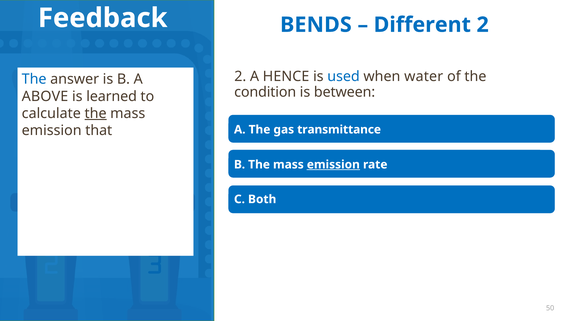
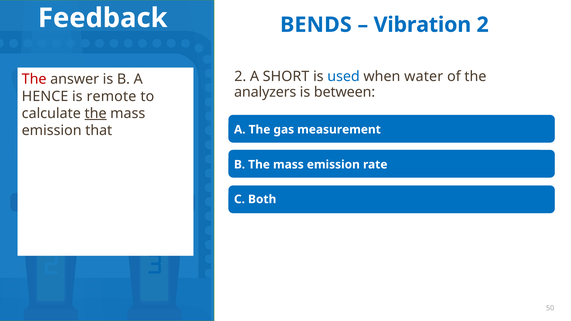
Different: Different -> Vibration (422, 25)
HENCE: HENCE -> SHORT (286, 77)
The colour: blue -> red (34, 79)
condition: condition -> analyzers (265, 92)
ABOVE: ABOVE -> HENCE (45, 96)
learned: learned -> remote (111, 96)
transmittance: transmittance -> measurement (339, 130)
emission underline: present -> none (333, 165)
